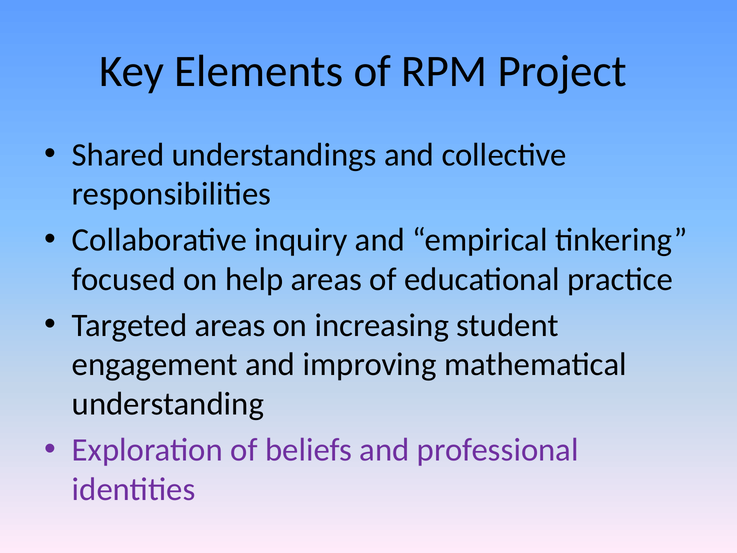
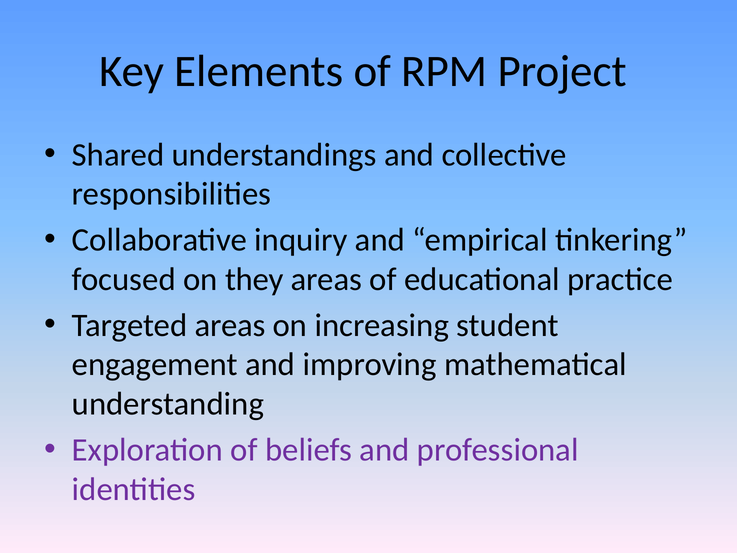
help: help -> they (254, 279)
